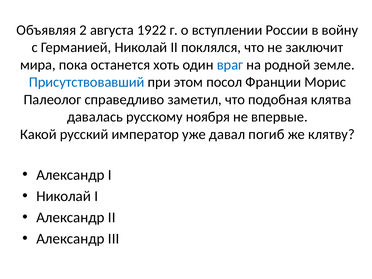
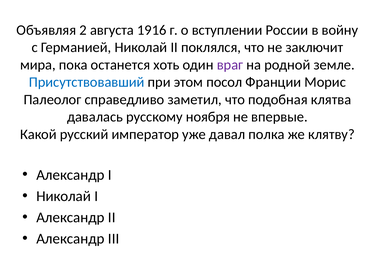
1922: 1922 -> 1916 (152, 30)
враг colour: blue -> purple (230, 65)
погиб: погиб -> полка (267, 134)
